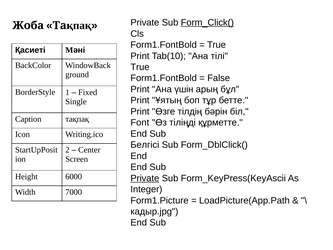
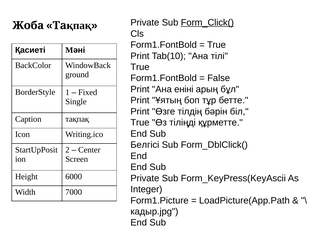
үшін: үшін -> еніні (184, 89)
Font: Font -> True (140, 123)
Private underline: present -> none (145, 178)
